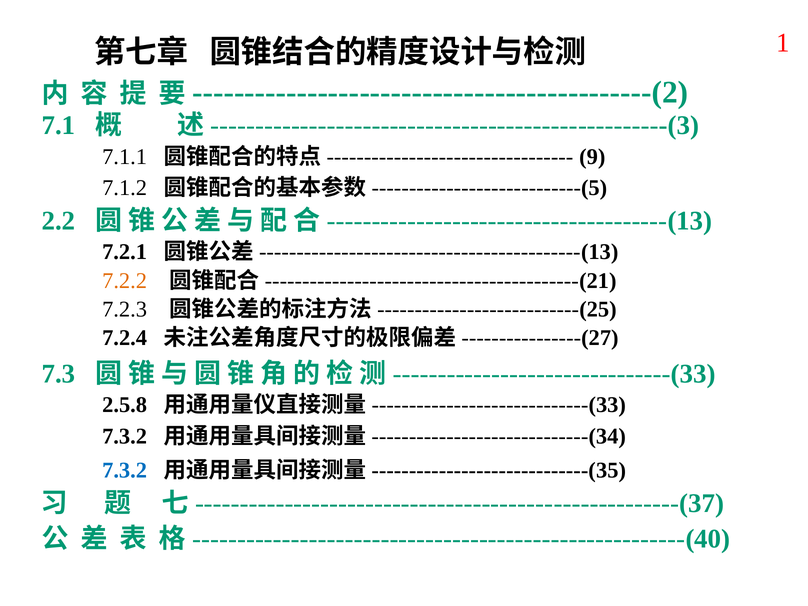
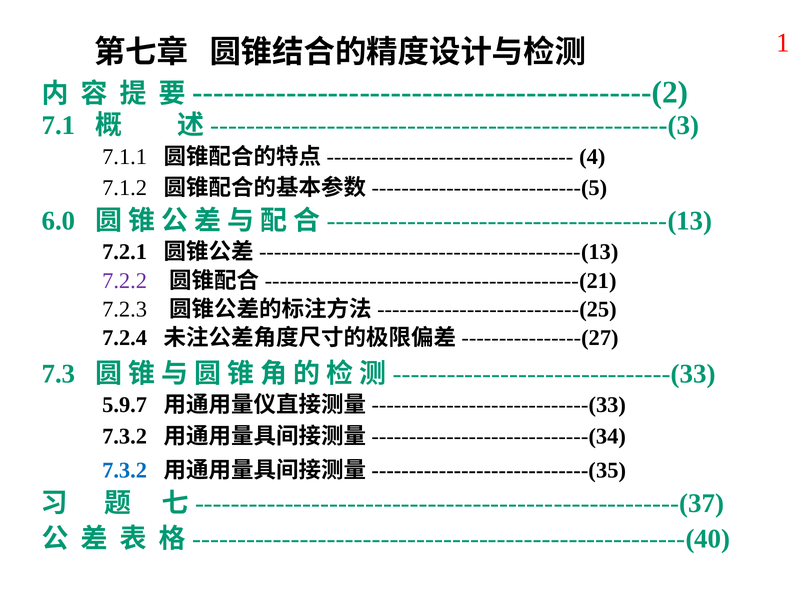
9: 9 -> 4 (592, 157)
2.2: 2.2 -> 6.0 (58, 221)
7.2.2 colour: orange -> purple (125, 281)
2.5.8: 2.5.8 -> 5.9.7 (125, 405)
